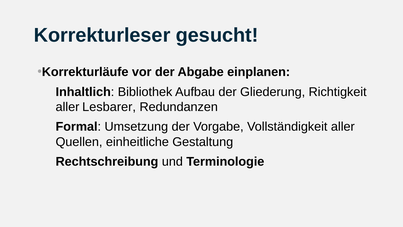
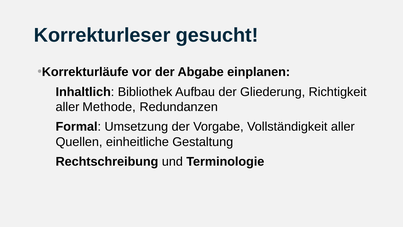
Lesbarer: Lesbarer -> Methode (109, 107)
